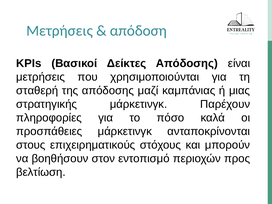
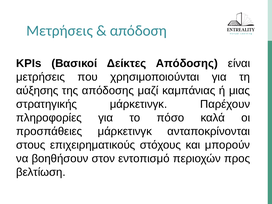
σταθερή: σταθερή -> αύξησης (37, 91)
